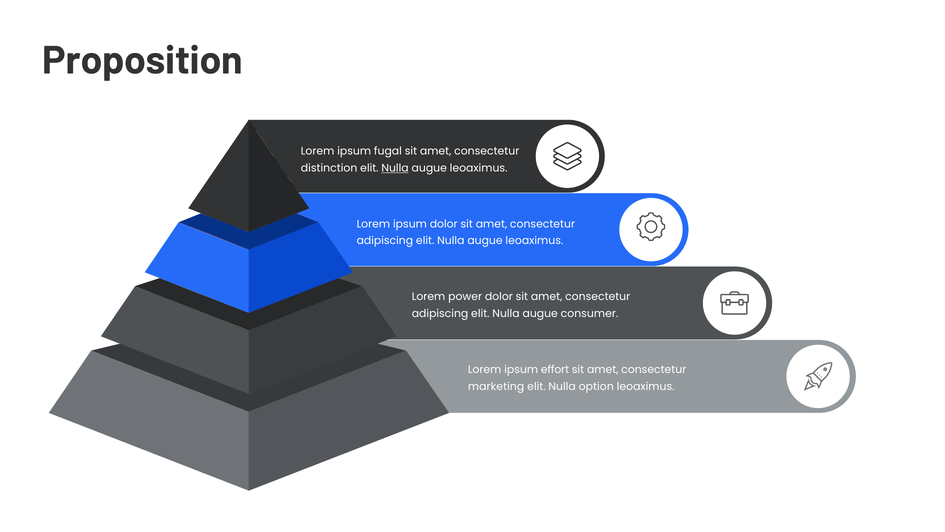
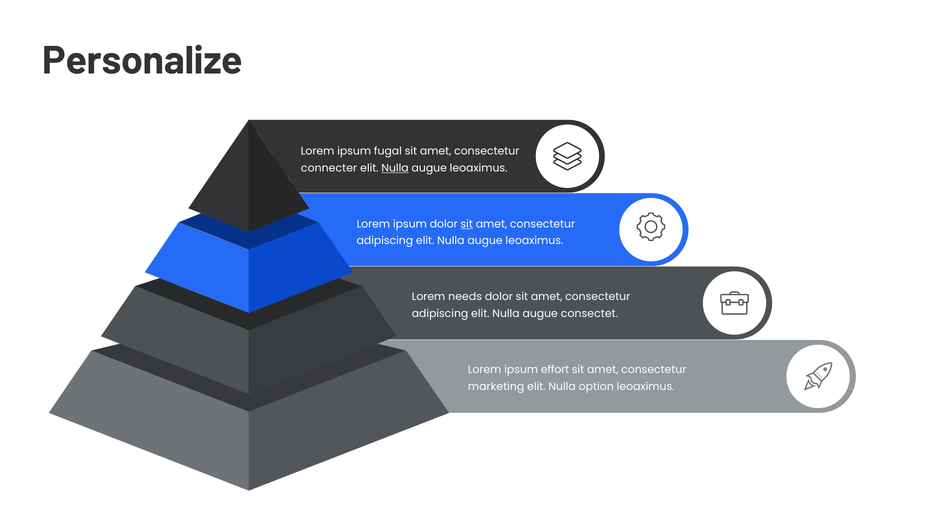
Proposition: Proposition -> Personalize (143, 61)
distinction: distinction -> connecter (329, 168)
sit underline: none -> present (467, 224)
power: power -> needs (465, 297)
consumer: consumer -> consectet (589, 313)
